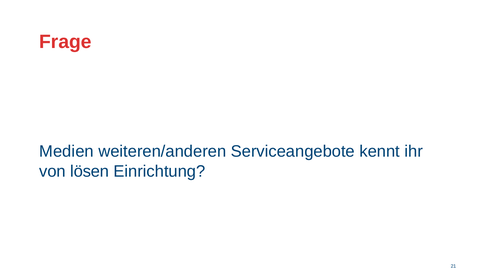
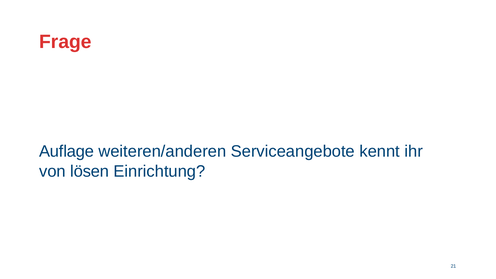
Medien: Medien -> Auflage (67, 152)
